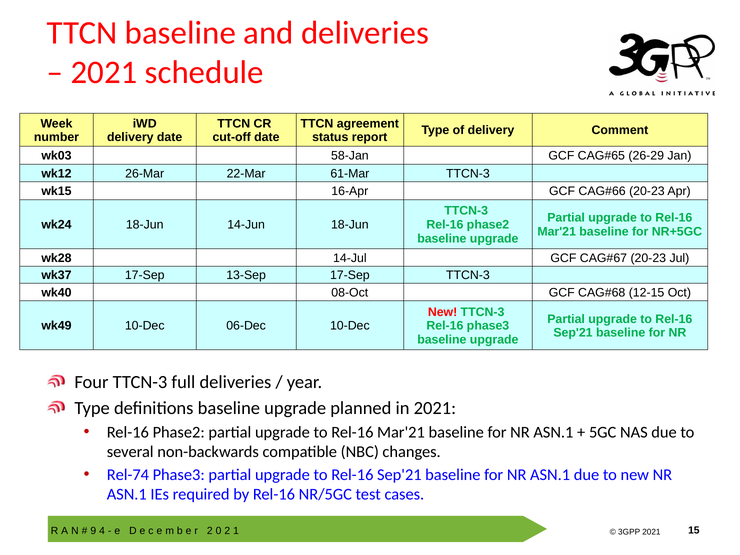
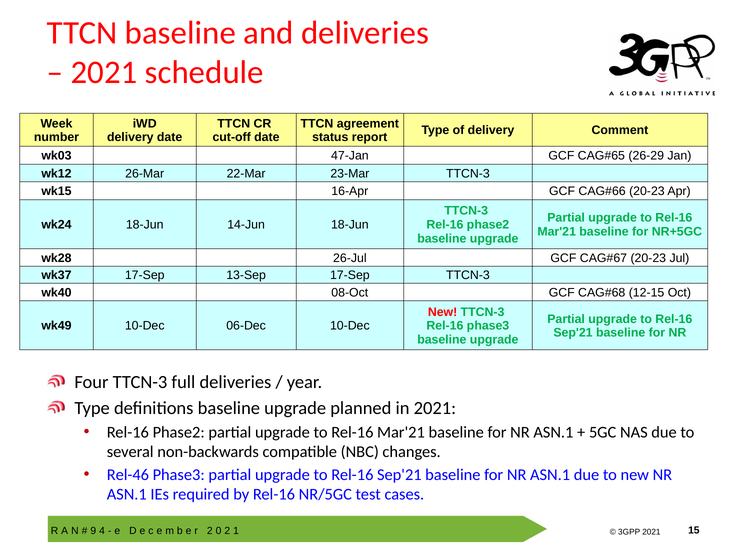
58-Jan: 58-Jan -> 47-Jan (350, 156)
61-Mar: 61-Mar -> 23-Mar (350, 174)
14-Jul: 14-Jul -> 26-Jul (350, 258)
Rel-74: Rel-74 -> Rel-46 (128, 475)
